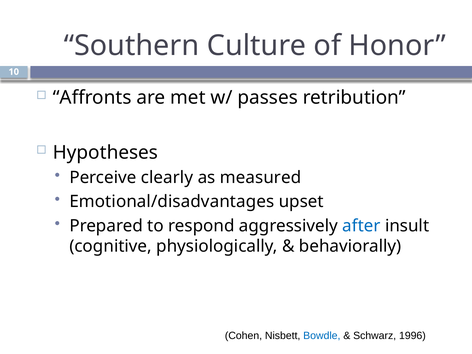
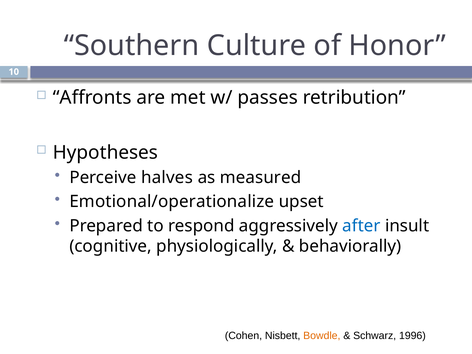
clearly: clearly -> halves (167, 178)
Emotional/disadvantages: Emotional/disadvantages -> Emotional/operationalize (172, 202)
Bowdle colour: blue -> orange (322, 336)
